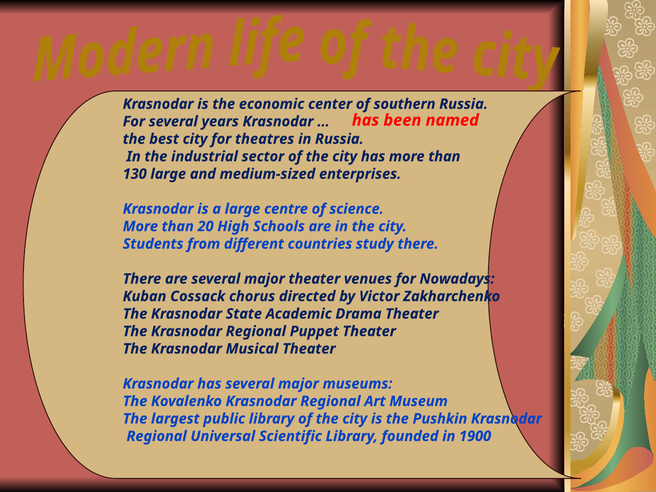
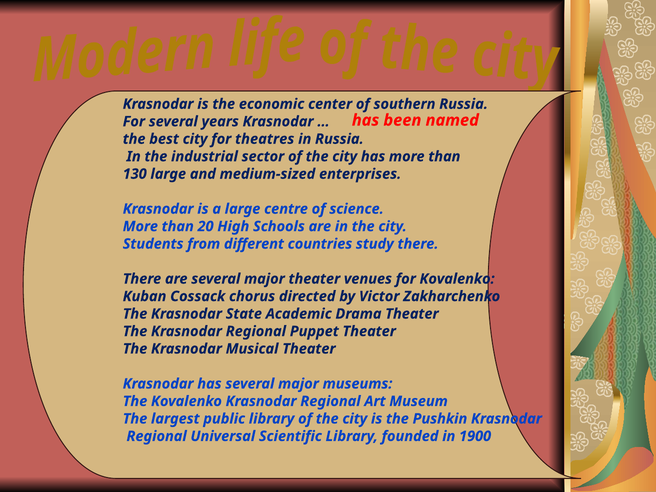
for Nowadays: Nowadays -> Kovalenko (457, 279)
